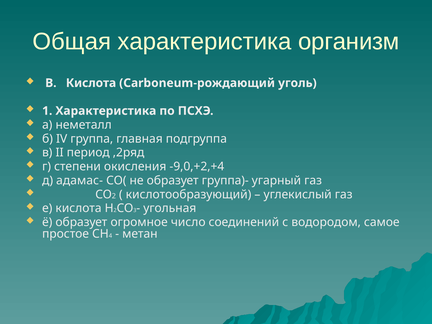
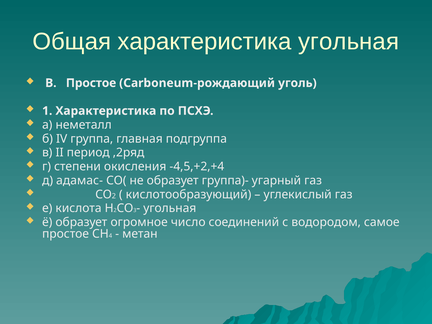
характеристика организм: организм -> угольная (349, 42)
В Кислота: Кислота -> Простое (91, 83)
-9,0,+2,+4: -9,0,+2,+4 -> -4,5,+2,+4 (197, 167)
